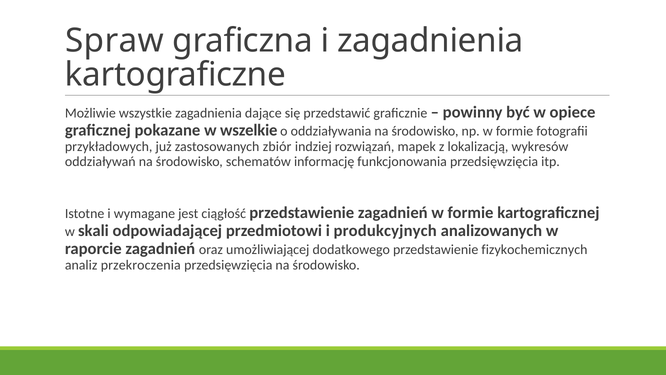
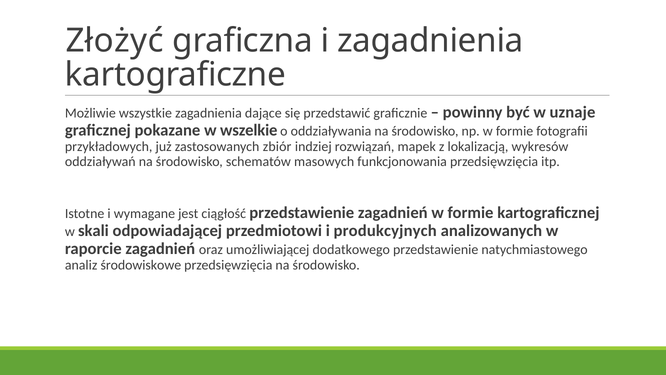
Spraw: Spraw -> Złożyć (115, 41)
opiece: opiece -> uznaje (572, 112)
informację: informację -> masowych (324, 162)
fizykochemicznych: fizykochemicznych -> natychmiastowego (535, 249)
przekroczenia: przekroczenia -> środowiskowe (141, 265)
